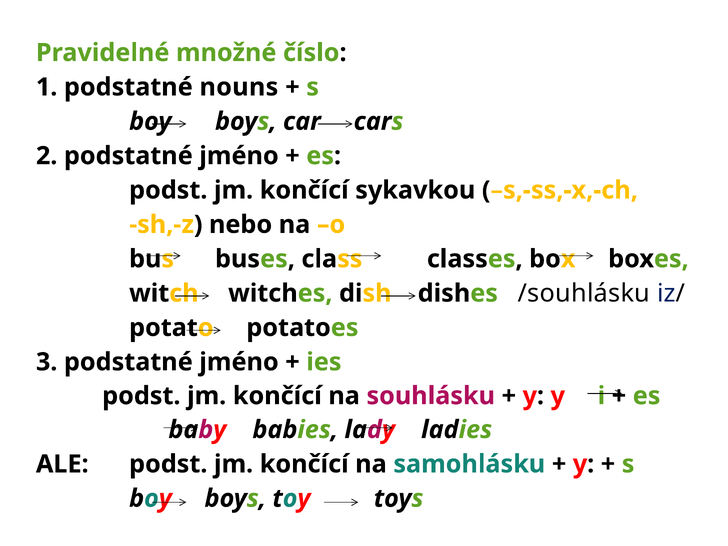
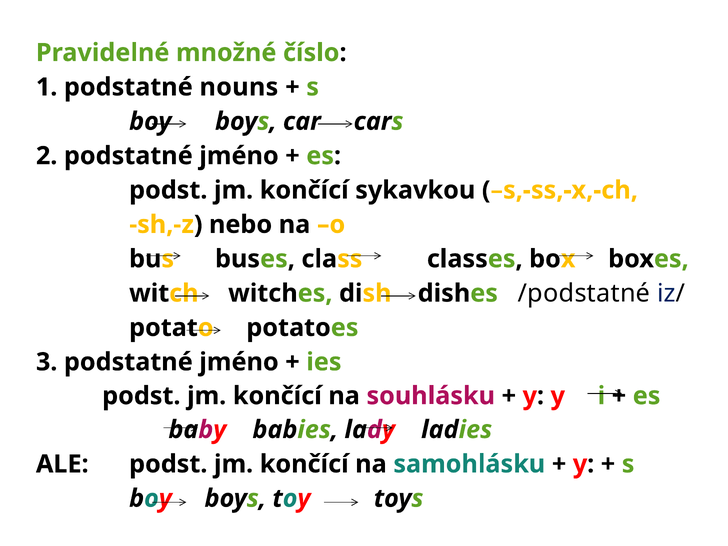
/souhlásku: /souhlásku -> /podstatné (584, 293)
